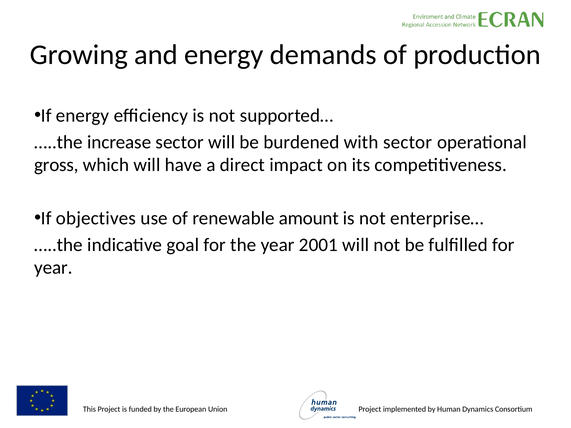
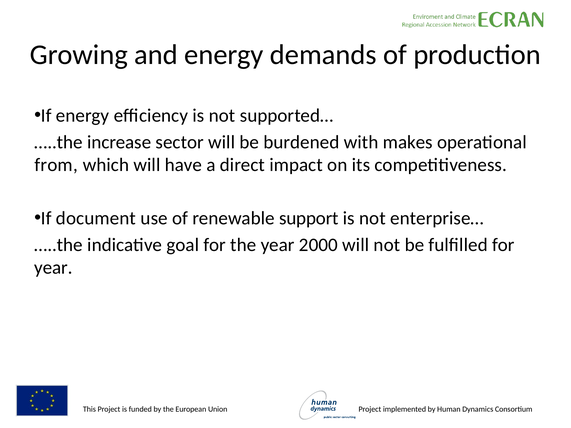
with sector: sector -> makes (408, 142)
gross: gross -> from (56, 165)
objectives: objectives -> document (96, 218)
amount: amount -> support (309, 218)
2001: 2001 -> 2000 (318, 245)
